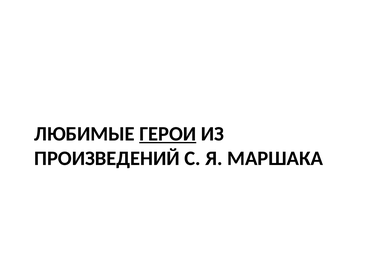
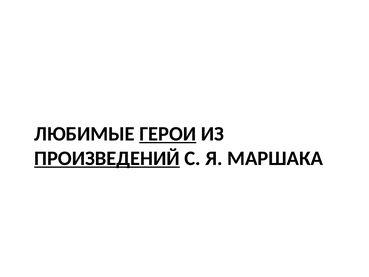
ПРОИЗВЕДЕНИЙ underline: none -> present (107, 158)
